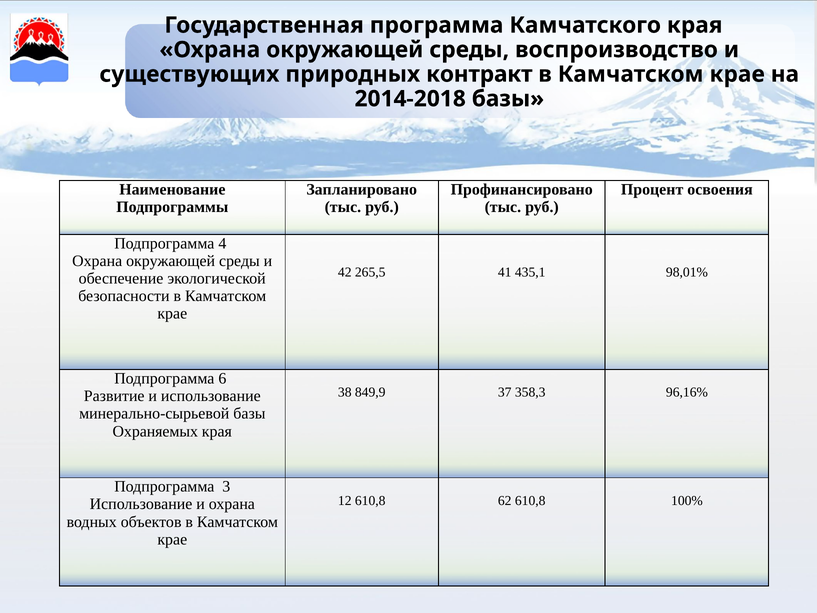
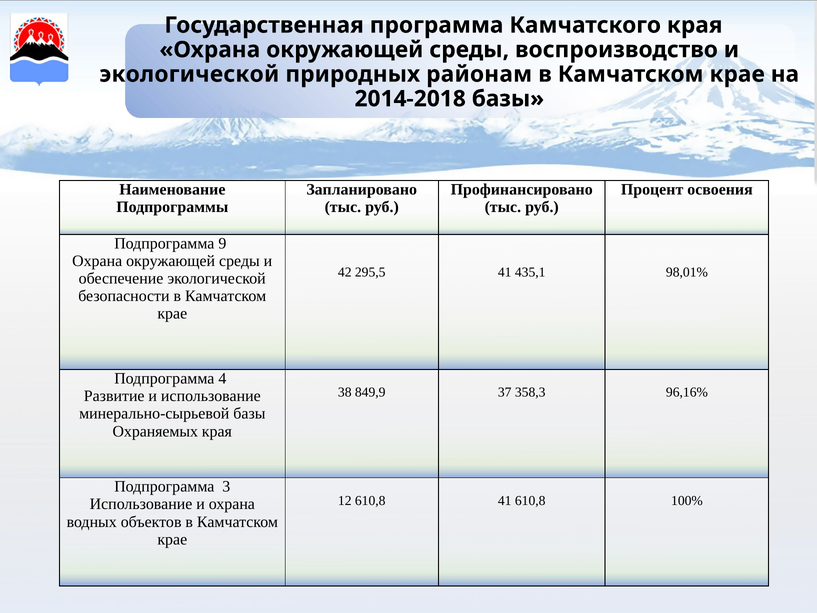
существующих: существующих -> экологической (189, 74)
контракт: контракт -> районам (479, 74)
4: 4 -> 9 (222, 243)
265,5: 265,5 -> 295,5 (370, 272)
6: 6 -> 4 (222, 378)
610,8 62: 62 -> 41 (505, 500)
